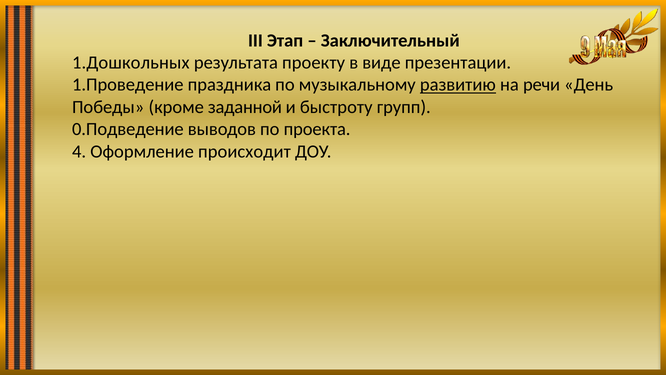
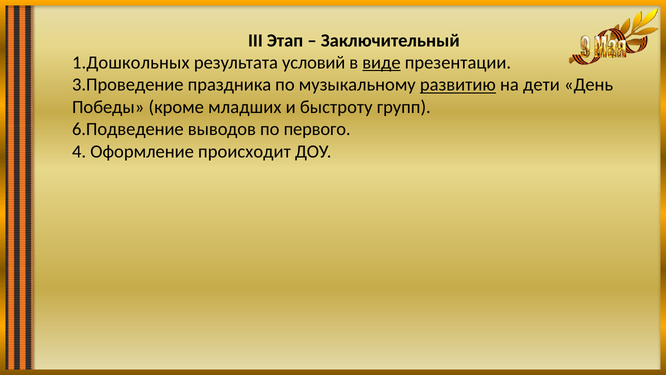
проекту: проекту -> условий (314, 63)
виде underline: none -> present (381, 63)
1.Проведение: 1.Проведение -> 3.Проведение (128, 85)
речи: речи -> дети (541, 85)
заданной: заданной -> младших (245, 107)
0.Подведение: 0.Подведение -> 6.Подведение (128, 129)
проекта: проекта -> первого (317, 129)
